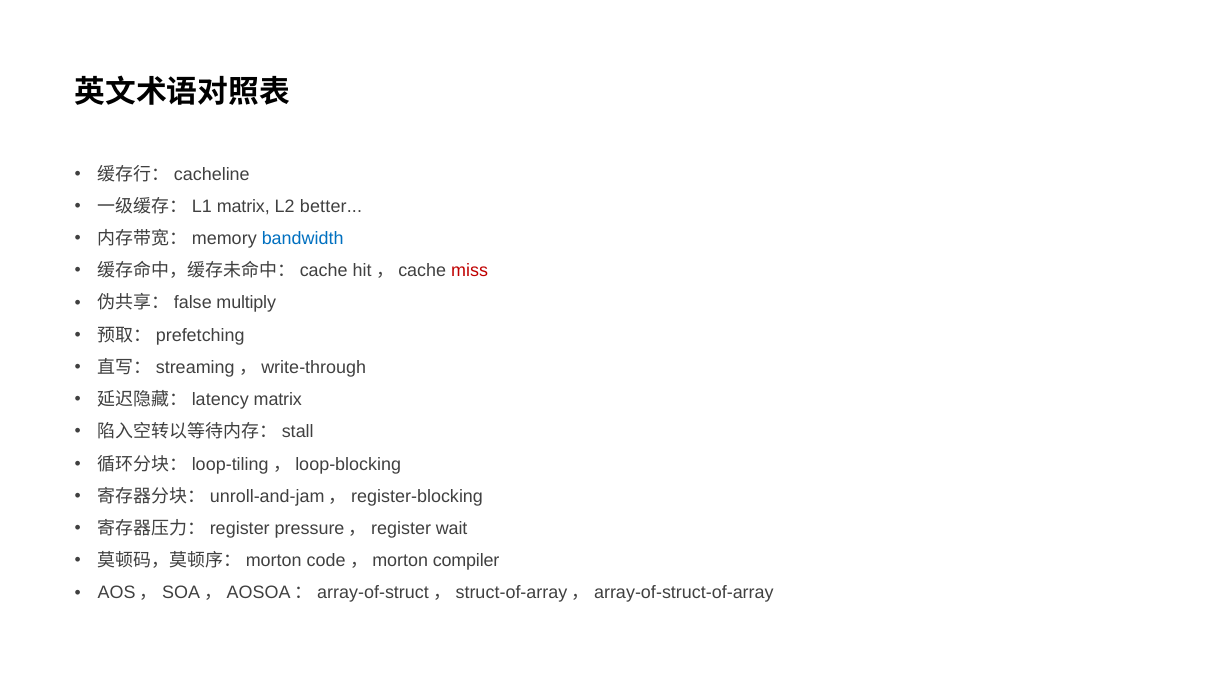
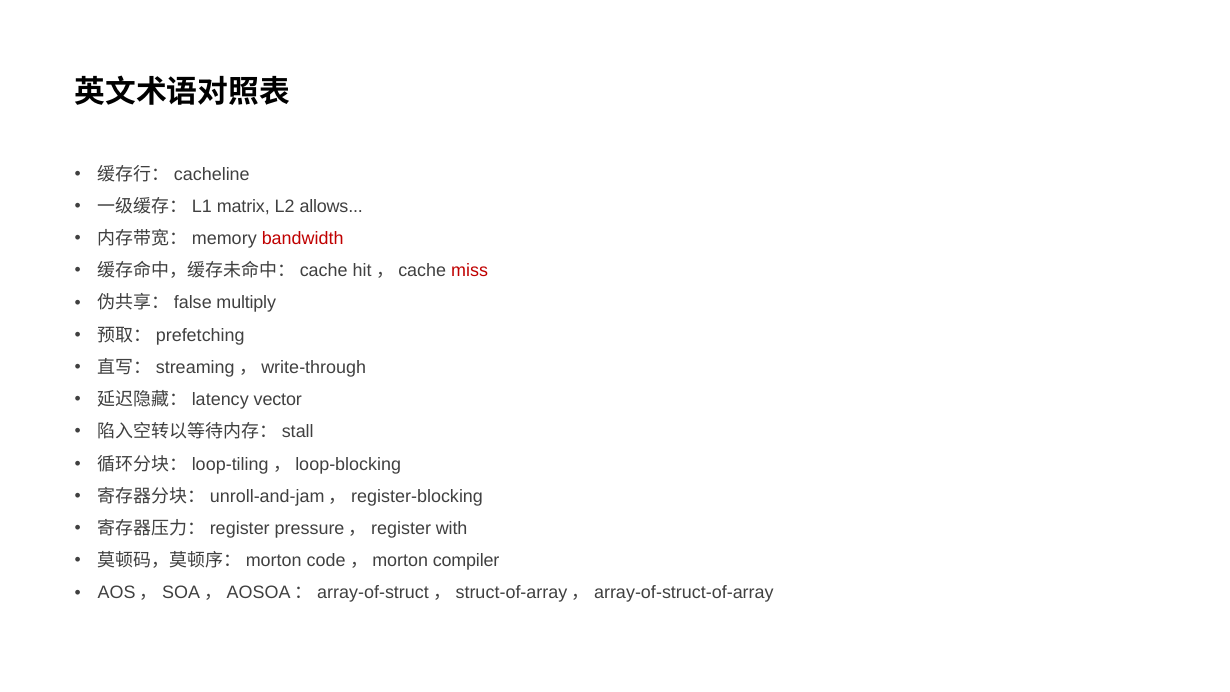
better: better -> allows (331, 206)
bandwidth colour: blue -> red (303, 239)
matrix: matrix -> vector (278, 400)
wait: wait -> with (452, 528)
